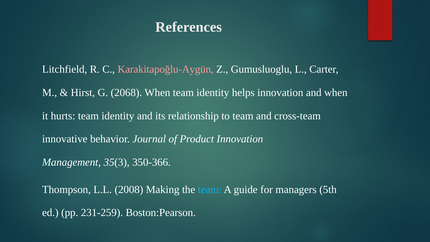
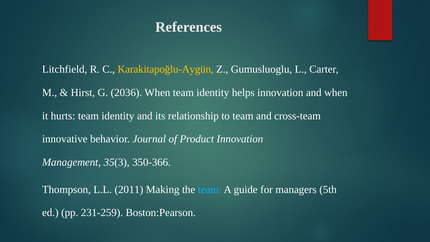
Karakitapoğlu‐Aygün colour: pink -> yellow (166, 69)
2068: 2068 -> 2036 (126, 93)
2008: 2008 -> 2011 (129, 189)
